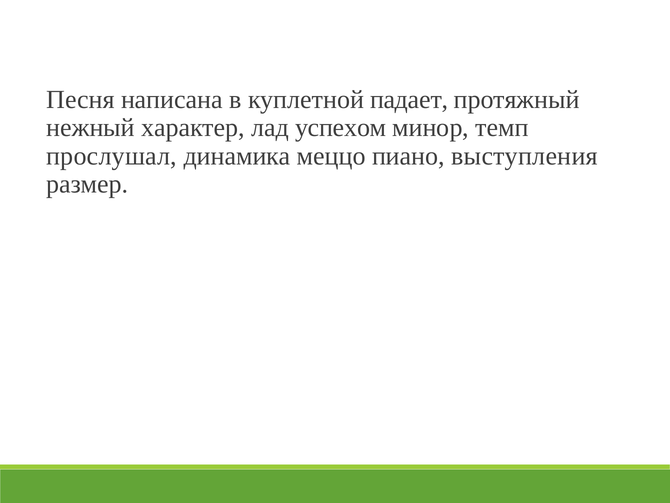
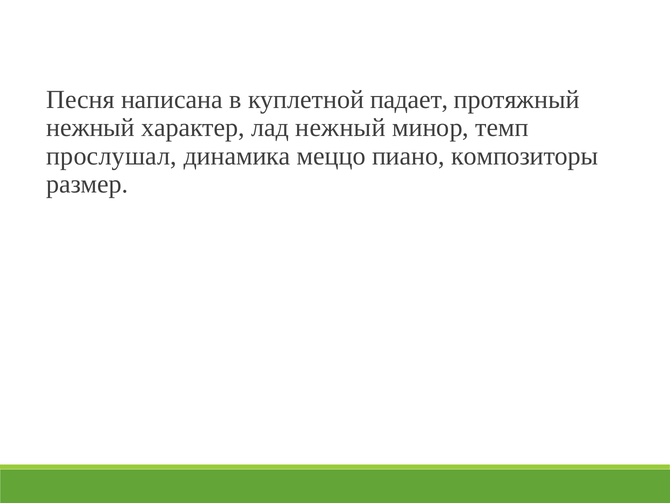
лад успехом: успехом -> нежный (340, 128)
выступления: выступления -> композиторы (525, 156)
